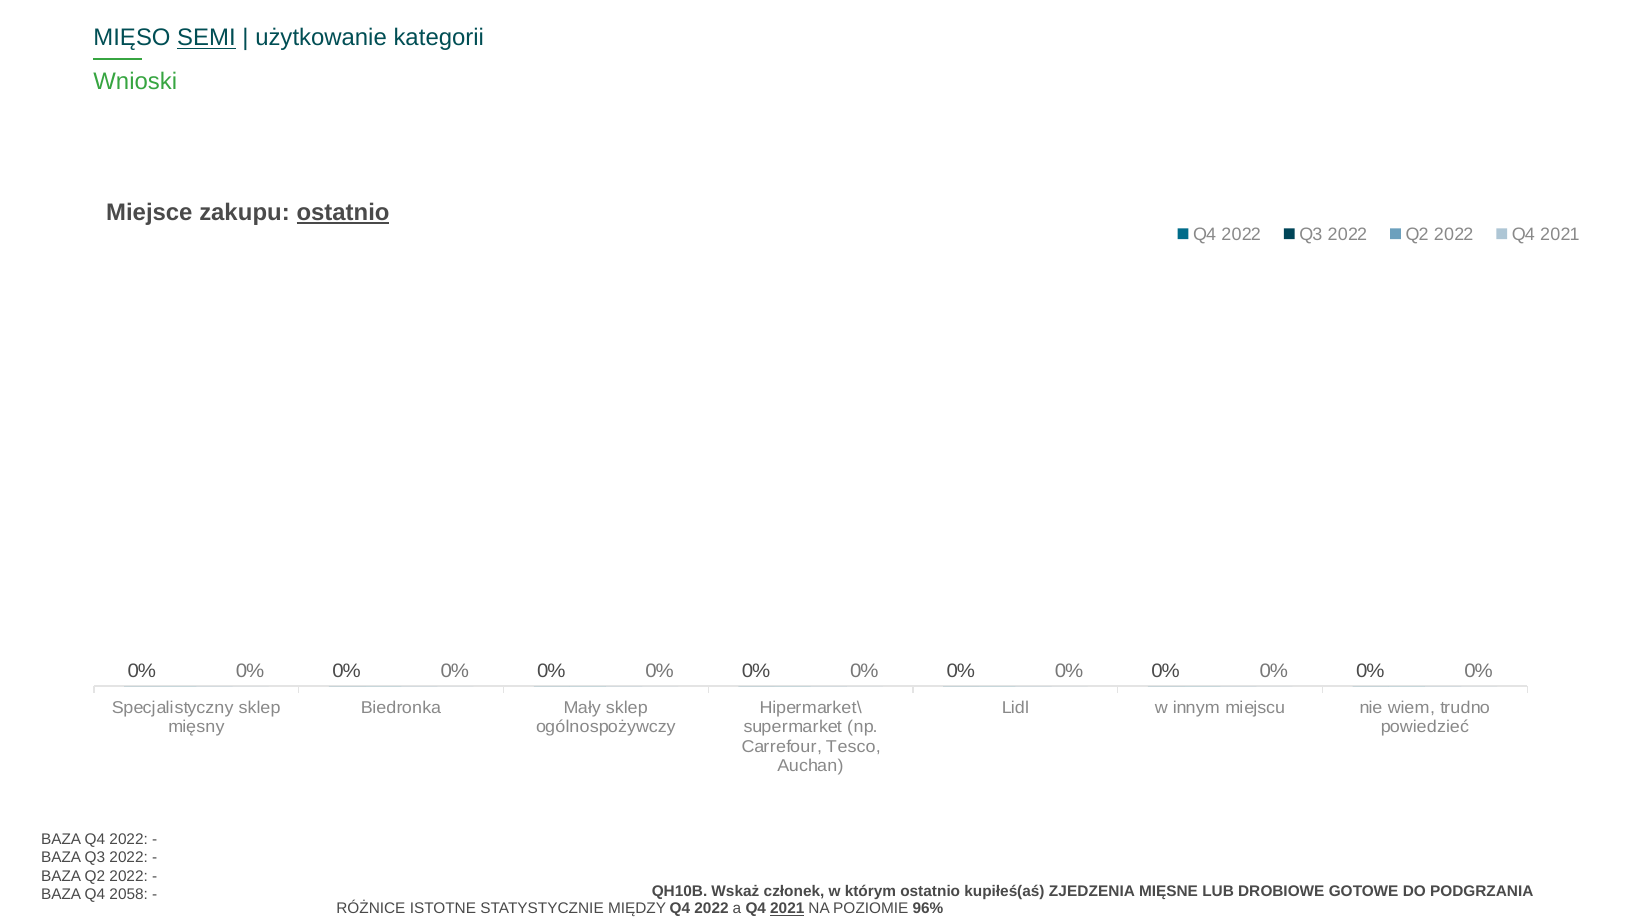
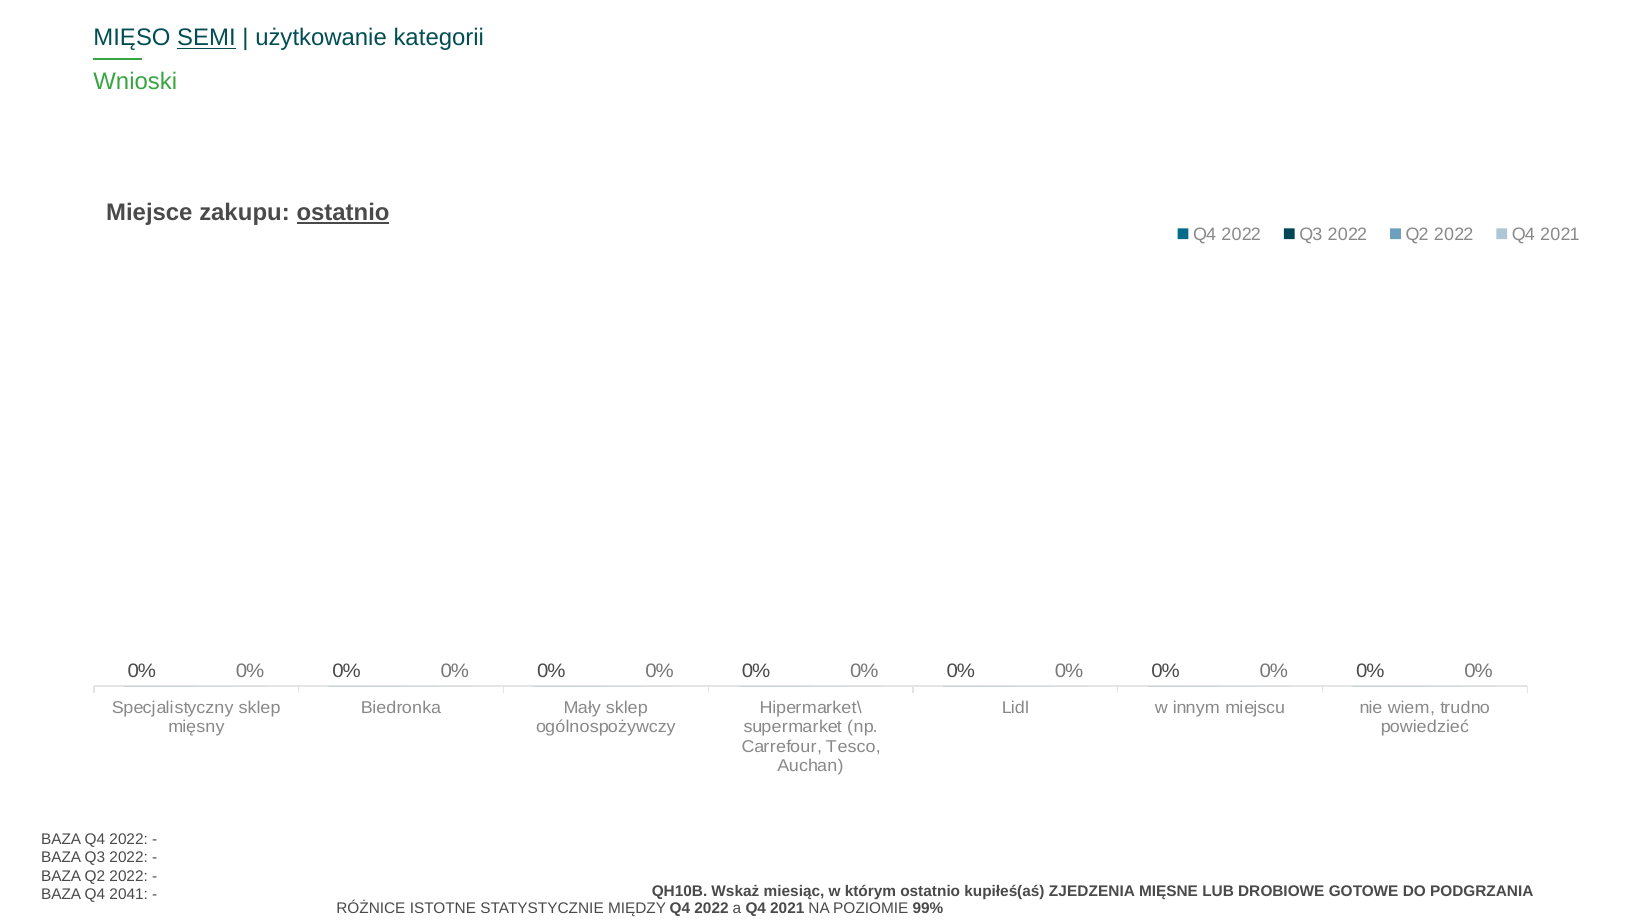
członek: członek -> miesiąc (794, 892)
2058: 2058 -> 2041 (129, 894)
2021 underline: present -> none (787, 909)
96%: 96% -> 99% (928, 909)
